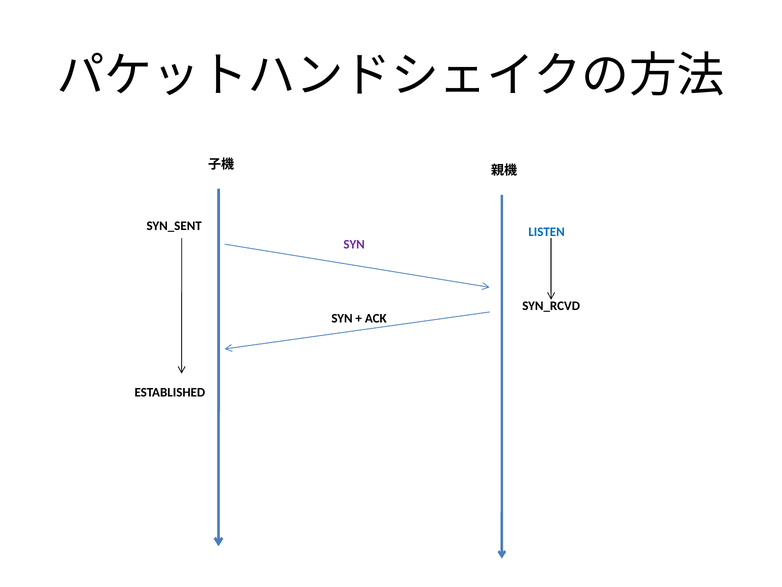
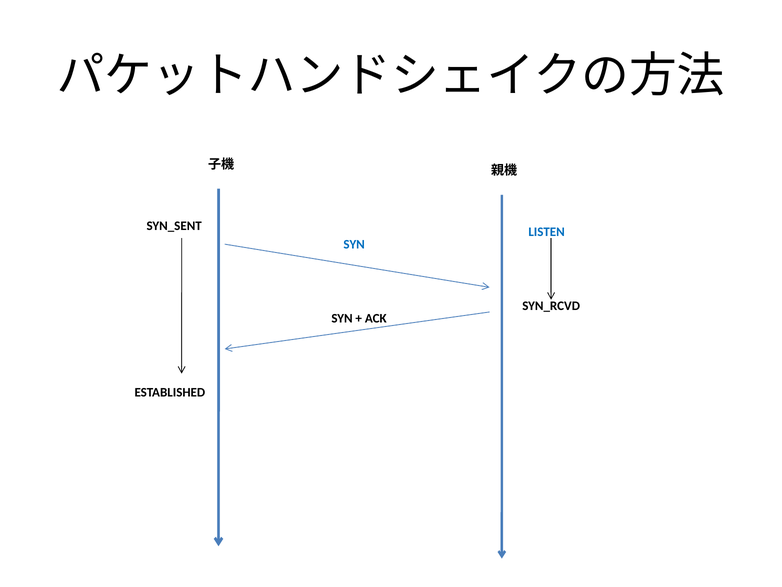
SYN colour: purple -> blue (354, 244)
